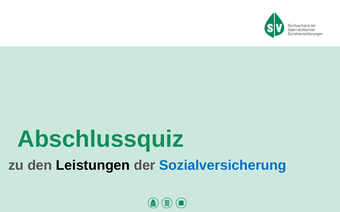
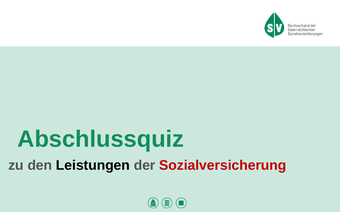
Sozialversicherung colour: blue -> red (223, 166)
